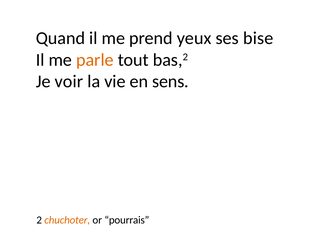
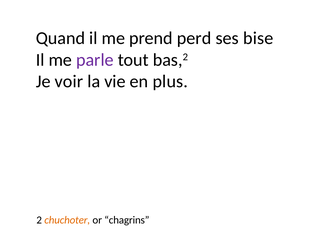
yeux: yeux -> perd (194, 38)
parle colour: orange -> purple (95, 60)
sens: sens -> plus (170, 82)
pourrais: pourrais -> chagrins (127, 221)
